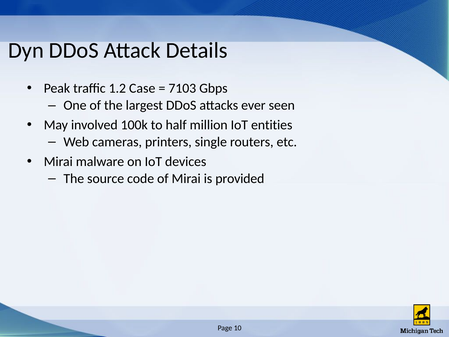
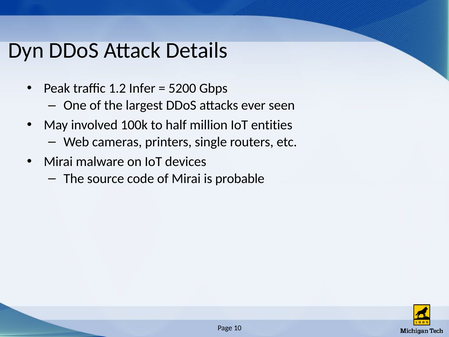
Case: Case -> Infer (142, 88)
7103: 7103 -> 5200 (182, 88)
provided: provided -> probable (240, 178)
